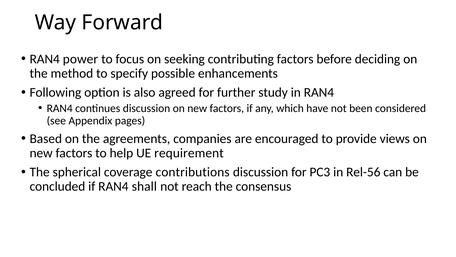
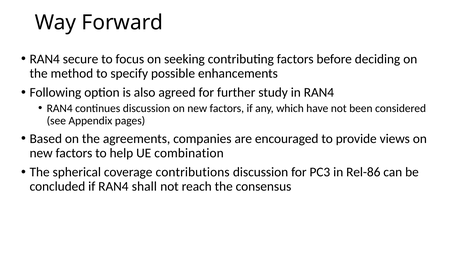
power: power -> secure (81, 59)
requirement: requirement -> combination (189, 153)
Rel-56: Rel-56 -> Rel-86 (363, 172)
